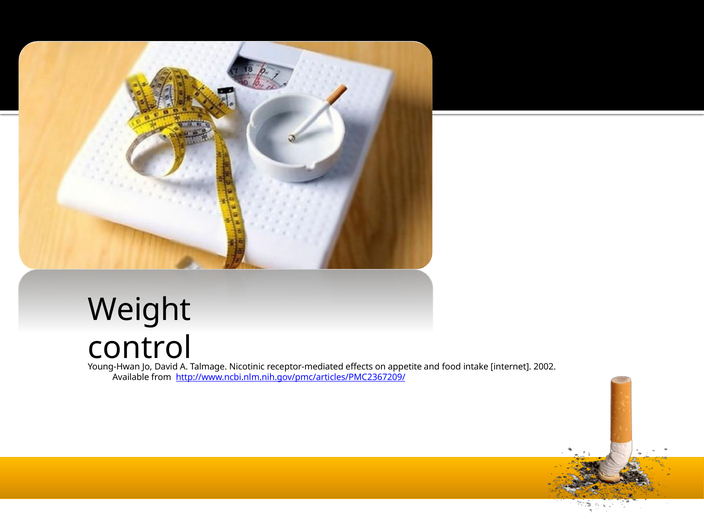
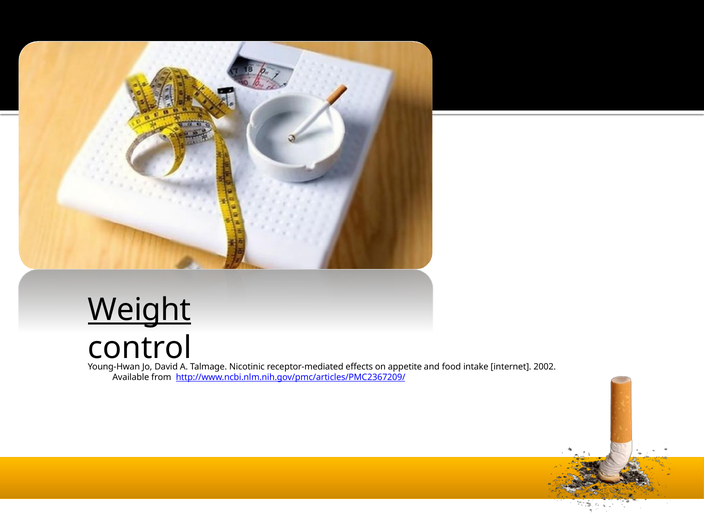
Weight underline: none -> present (140, 310)
